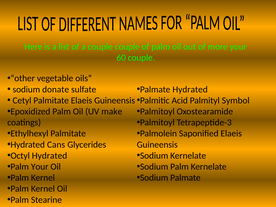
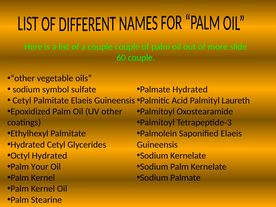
more your: your -> slide (238, 47)
donate: donate -> symbol (56, 89)
Symbol: Symbol -> Laureth (236, 100)
UV make: make -> other (112, 111)
Hydrated Cans: Cans -> Cetyl (56, 145)
